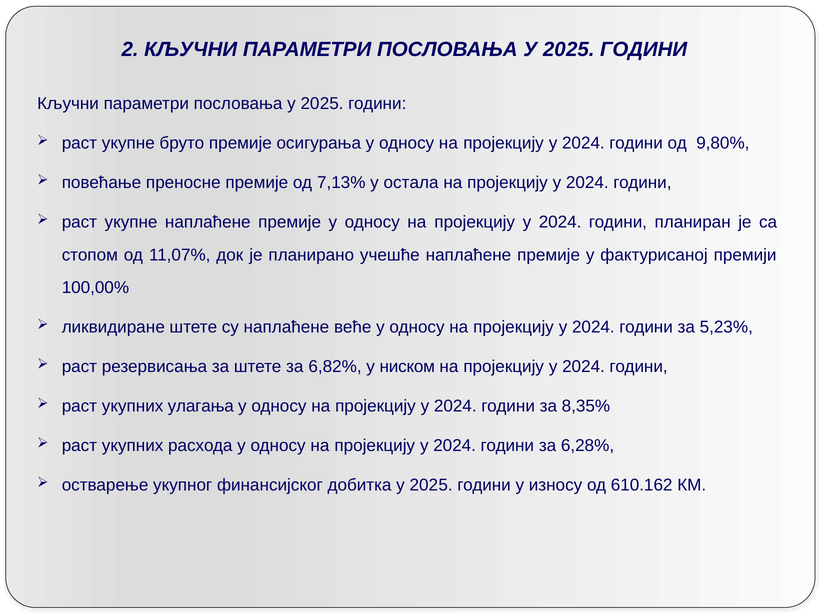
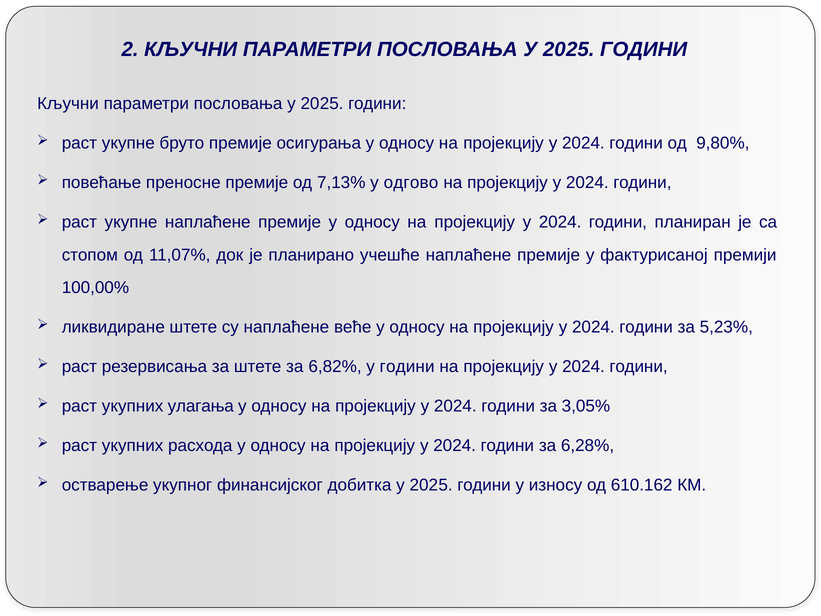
остала: остала -> одгово (411, 182)
у ниском: ниском -> години (407, 367)
8,35%: 8,35% -> 3,05% (586, 406)
